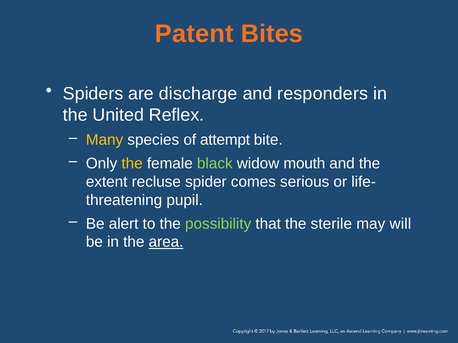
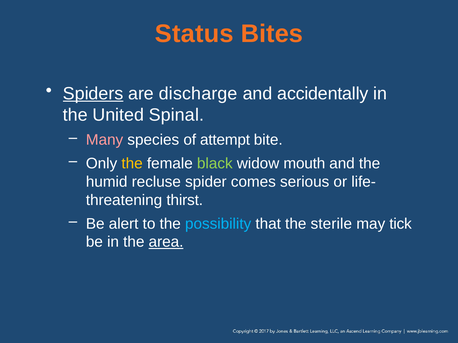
Patent: Patent -> Status (194, 34)
Spiders underline: none -> present (93, 94)
responders: responders -> accidentally (323, 94)
Reflex: Reflex -> Spinal (176, 115)
Many colour: yellow -> pink (105, 140)
extent: extent -> humid (107, 182)
pupil: pupil -> thirst (185, 200)
possibility colour: light green -> light blue (218, 224)
will: will -> tick (401, 224)
